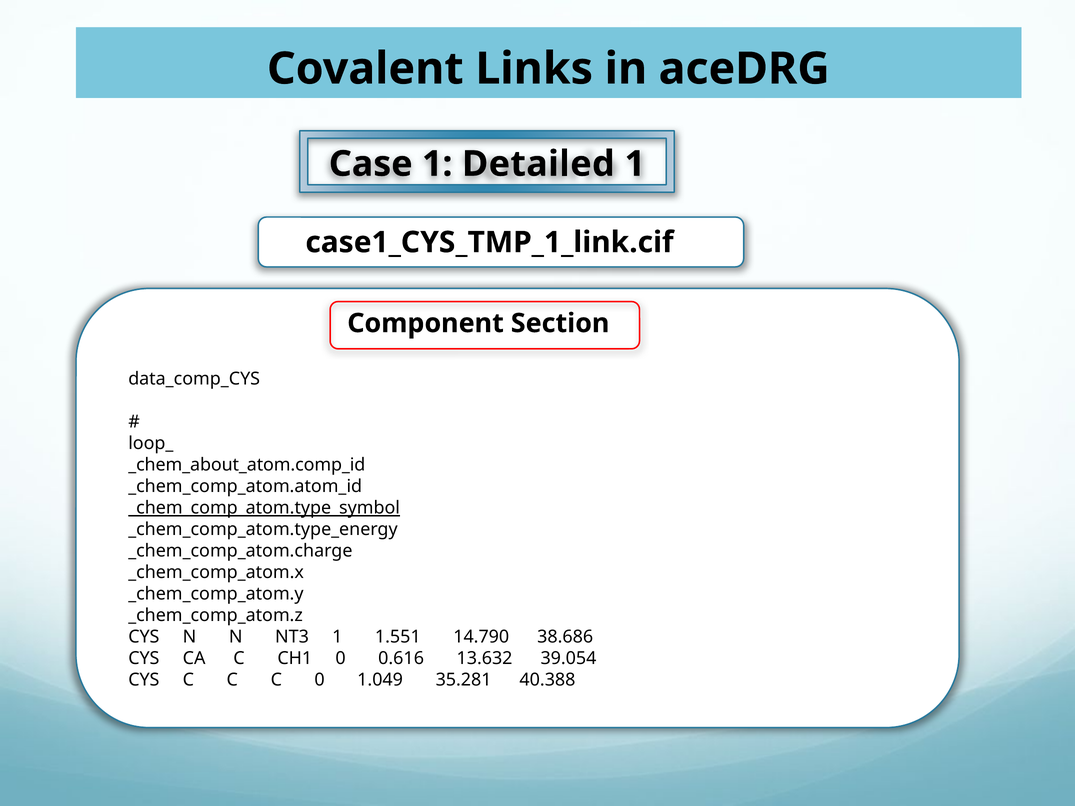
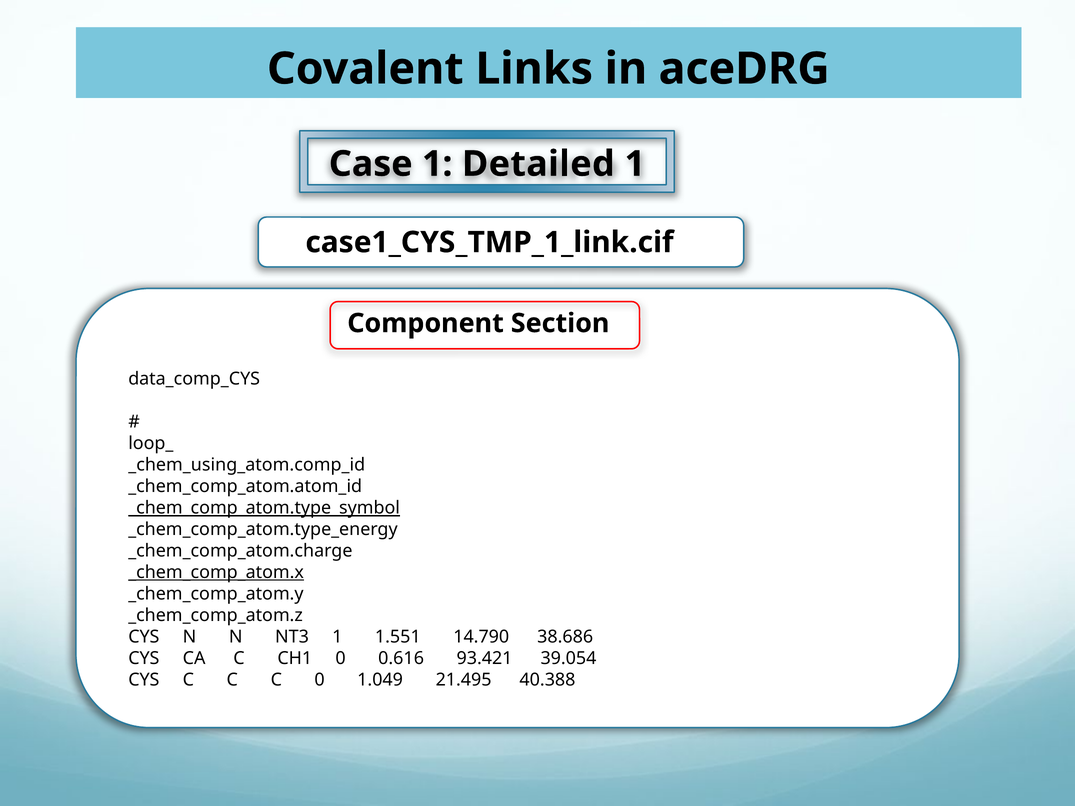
_chem_about_atom.comp_id: _chem_about_atom.comp_id -> _chem_using_atom.comp_id (247, 465)
_chem_comp_atom.x underline: none -> present (216, 573)
13.632: 13.632 -> 93.421 (485, 659)
35.281: 35.281 -> 21.495 (464, 680)
